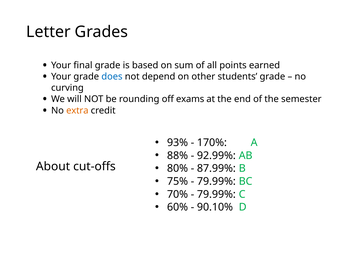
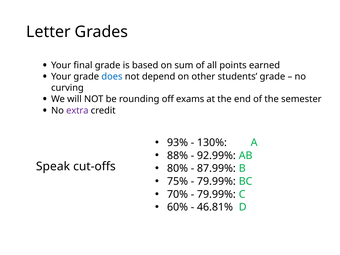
extra colour: orange -> purple (77, 110)
170%: 170% -> 130% (212, 143)
About: About -> Speak (53, 166)
90.10%: 90.10% -> 46.81% (215, 207)
